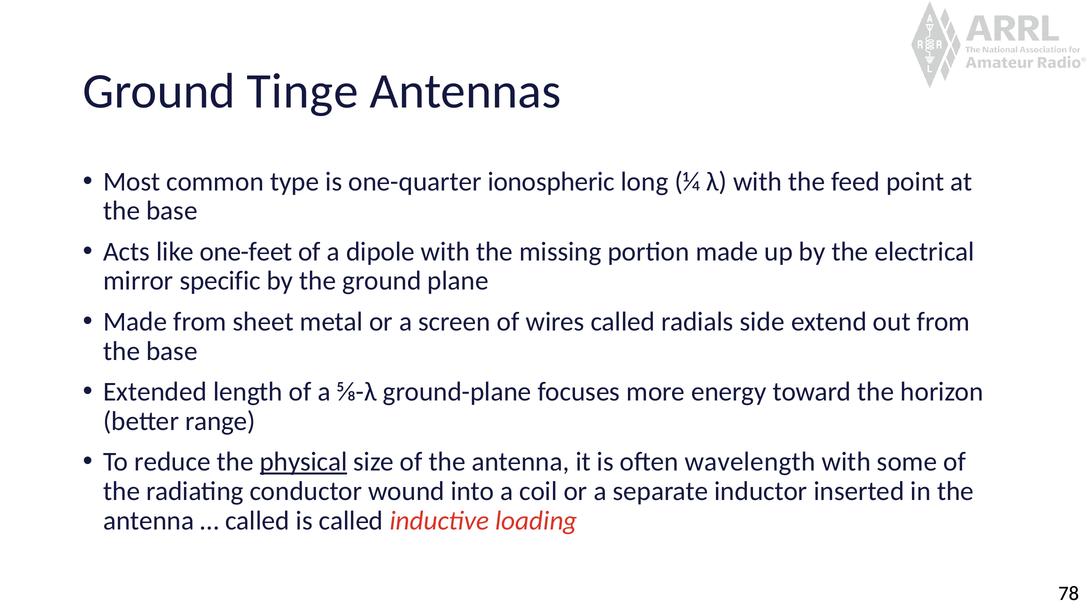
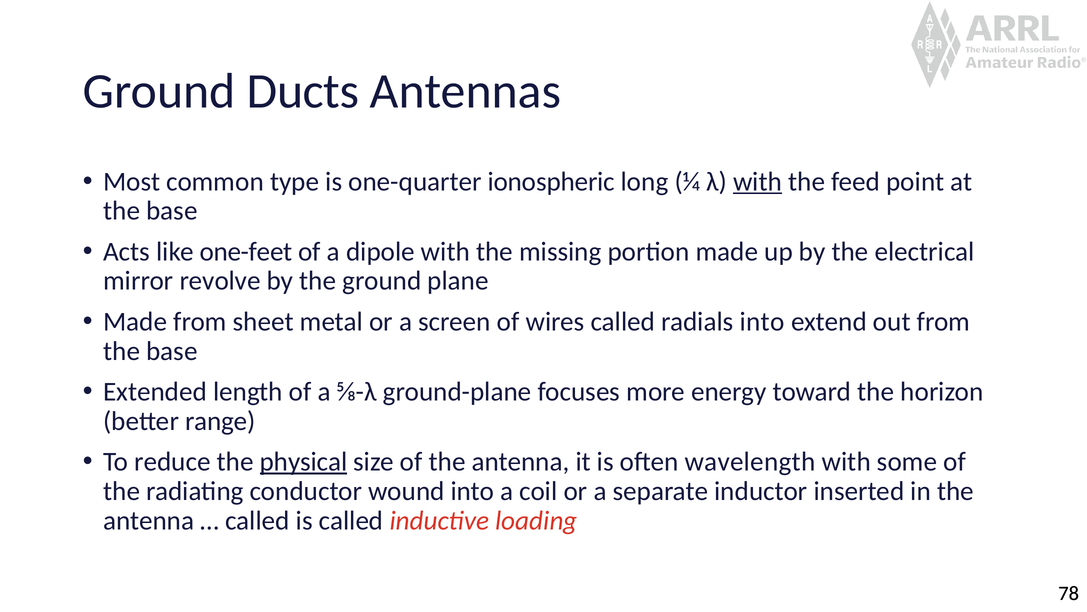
Tinge: Tinge -> Ducts (303, 91)
with underline: none -> present (758, 181)
specific: specific -> revolve (220, 281)
radials side: side -> into (762, 321)
